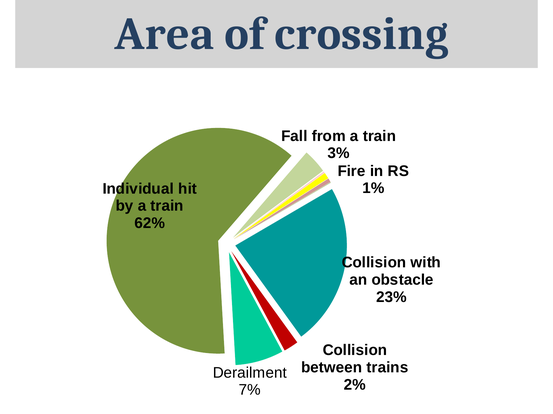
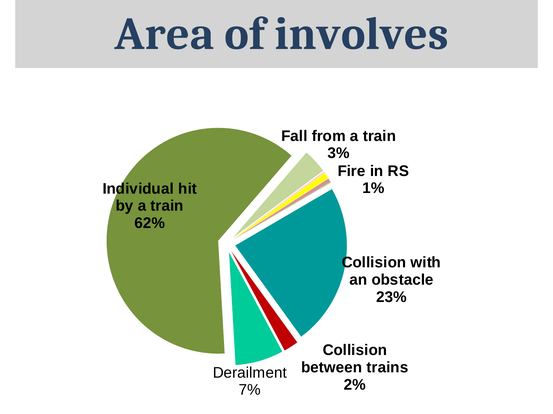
crossing: crossing -> involves (362, 34)
